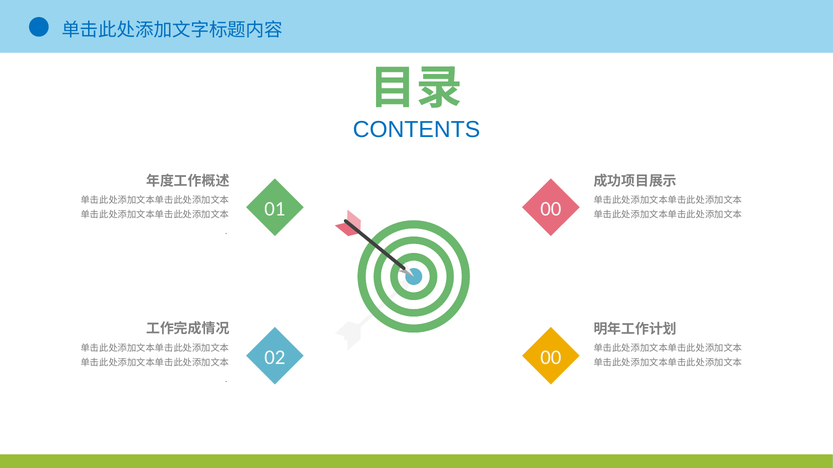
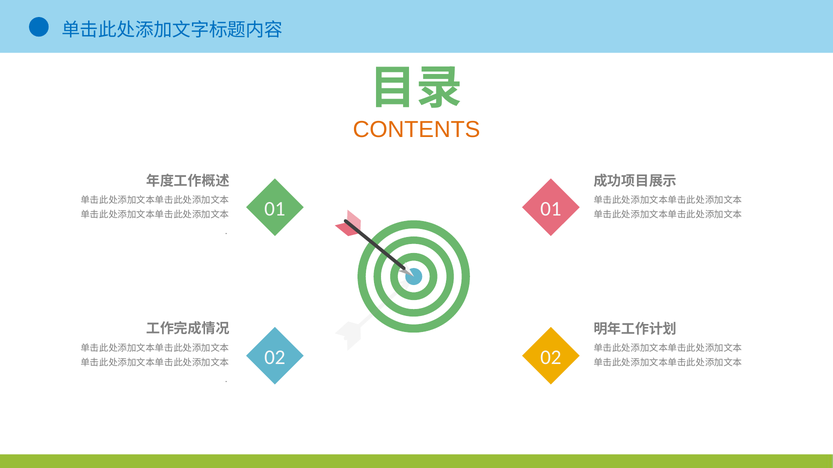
CONTENTS colour: blue -> orange (417, 130)
01 00: 00 -> 01 (551, 209)
02 00: 00 -> 02 (551, 358)
